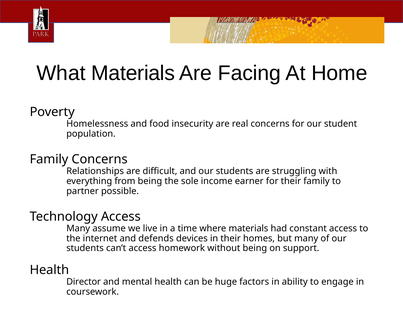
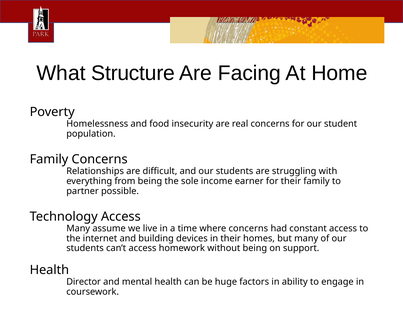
What Materials: Materials -> Structure (133, 73)
where materials: materials -> concerns (248, 228)
defends: defends -> building (156, 238)
